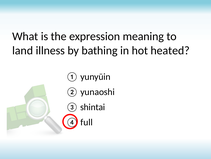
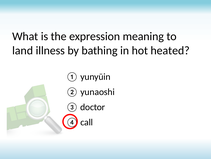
shintai: shintai -> doctor (93, 107)
full: full -> call (87, 122)
